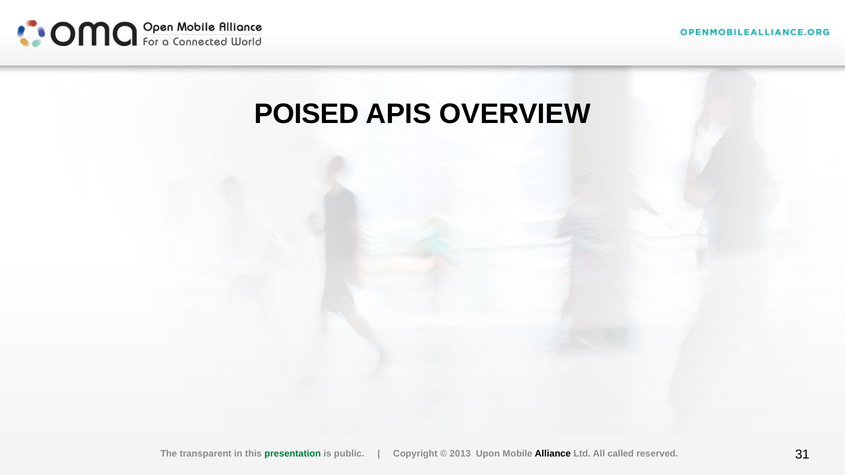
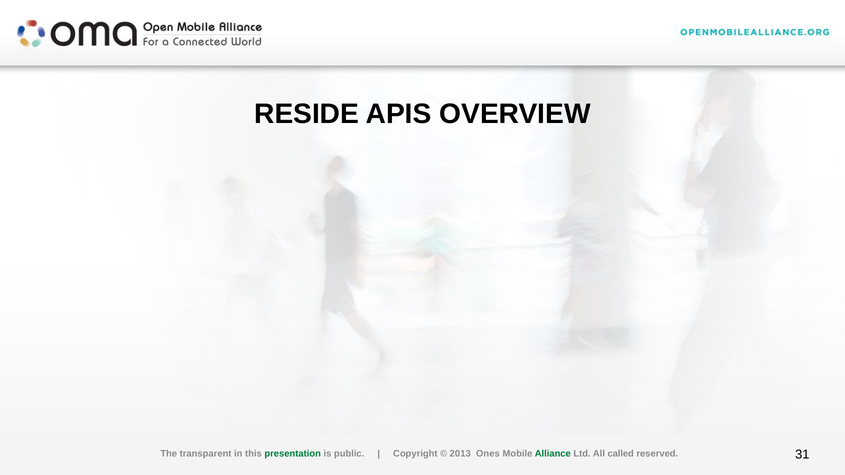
POISED: POISED -> RESIDE (307, 114)
Upon: Upon -> Ones (488, 454)
Alliance colour: black -> green (553, 454)
